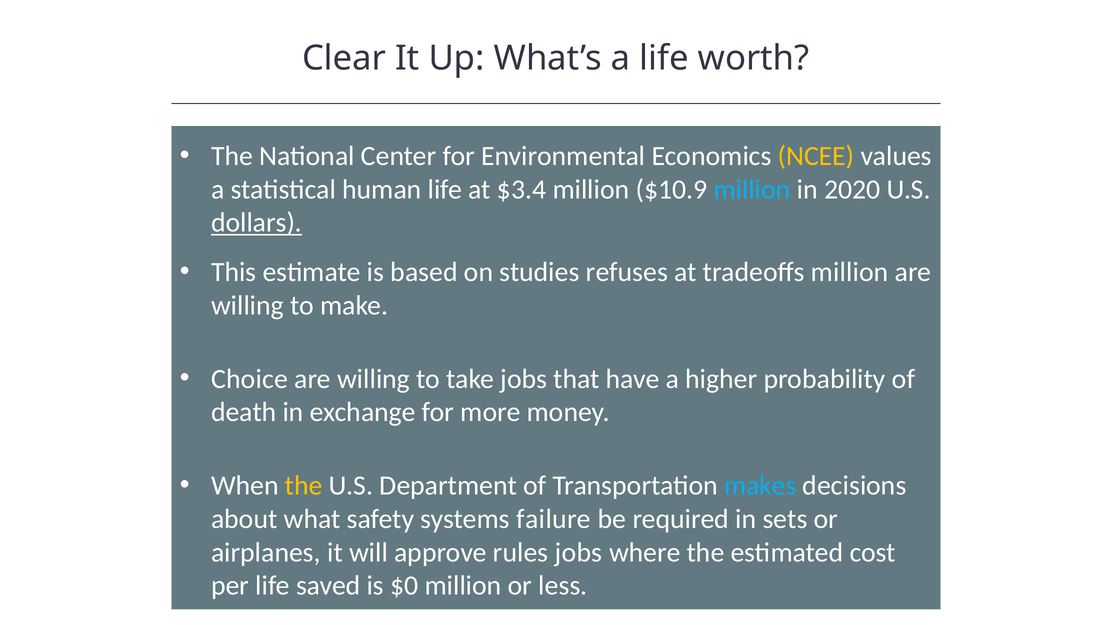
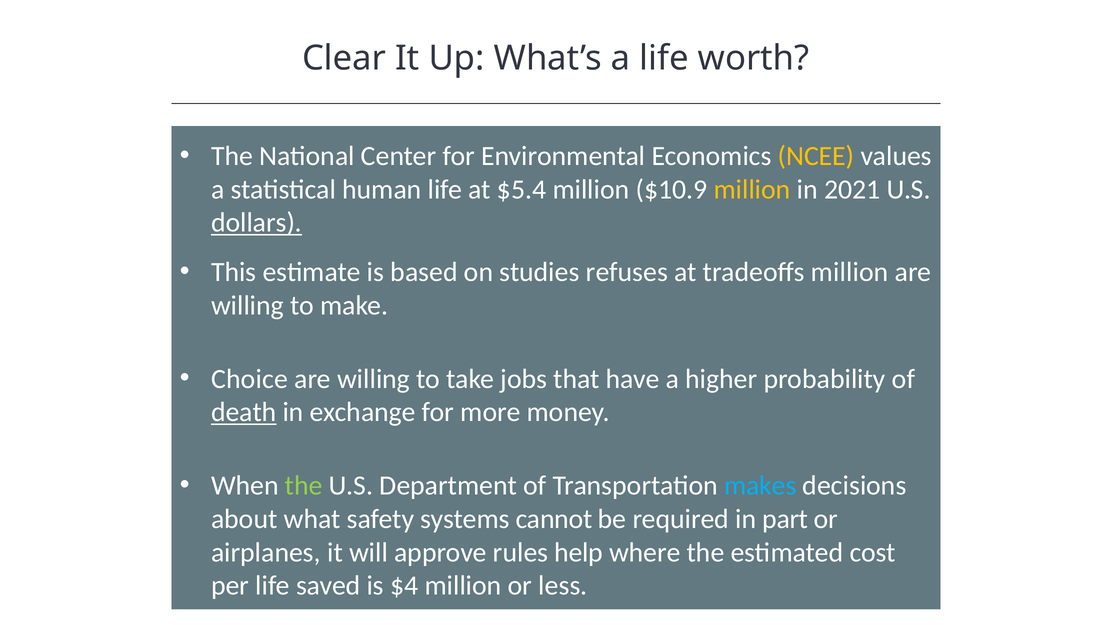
$3.4: $3.4 -> $5.4 (522, 190)
million colour: light blue -> yellow (752, 190)
2020: 2020 -> 2021 (852, 190)
death underline: none -> present (244, 413)
the colour: yellow -> light green (304, 486)
failure: failure -> cannot (554, 519)
sets: sets -> part (785, 519)
rules jobs: jobs -> help (579, 553)
$0: $0 -> $4 (404, 586)
